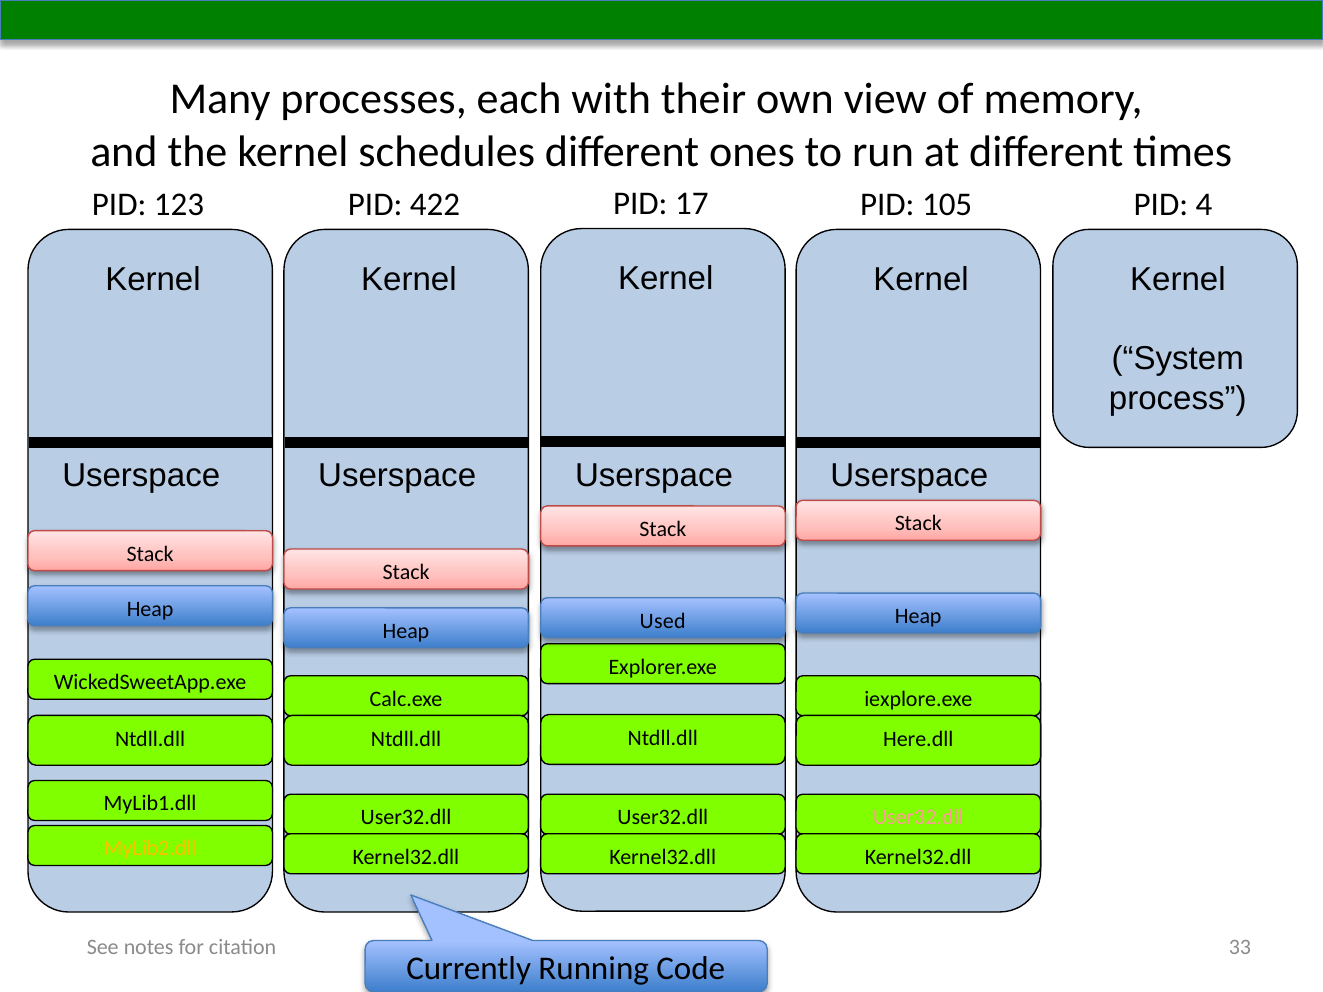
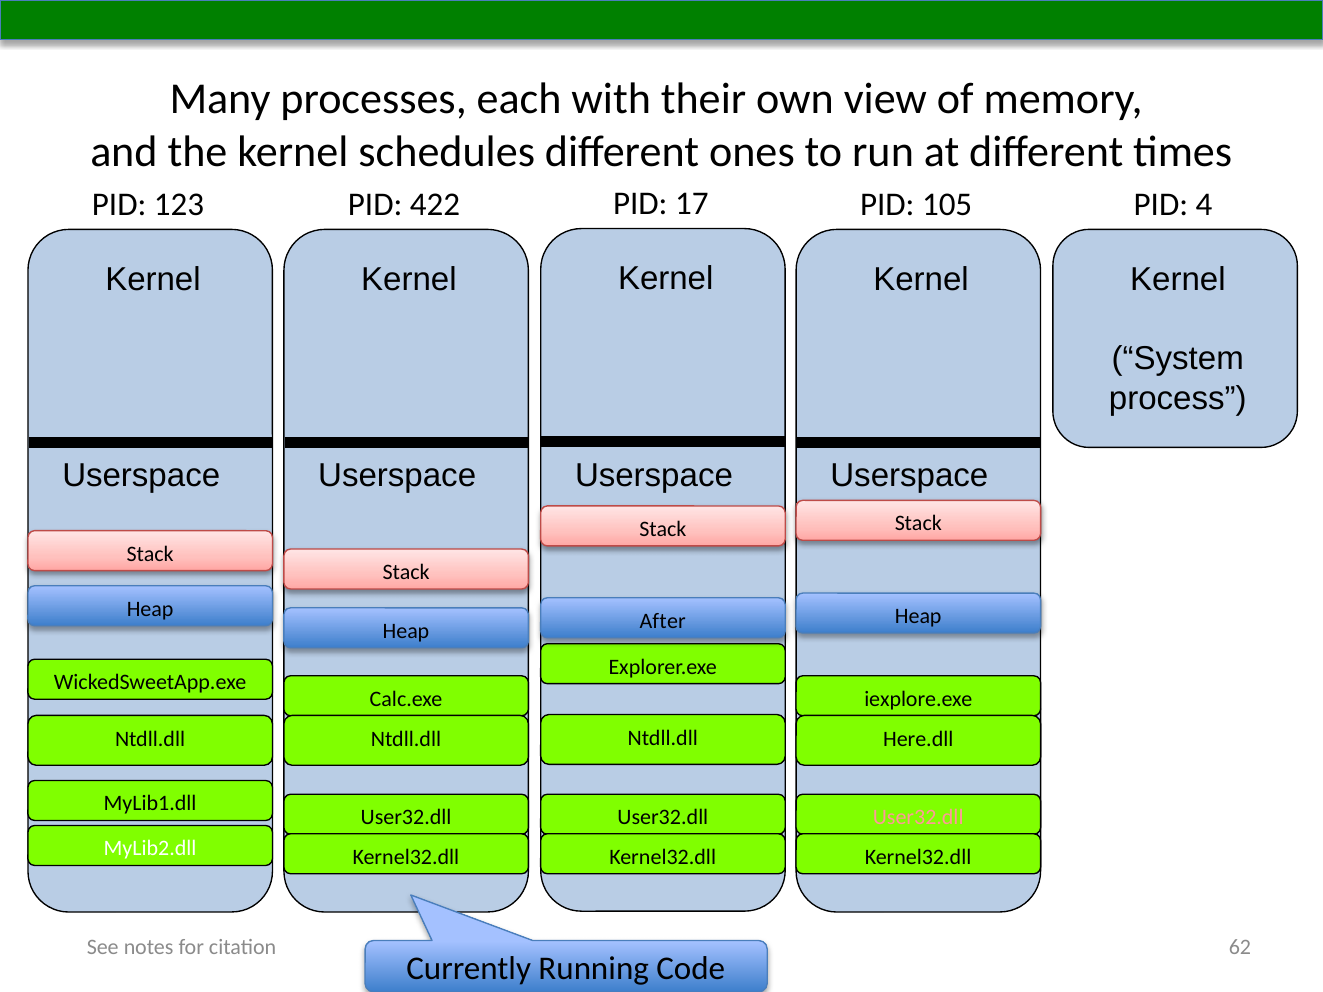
Used: Used -> After (663, 621)
MyLib2.dll colour: yellow -> white (150, 849)
33: 33 -> 62 (1240, 947)
